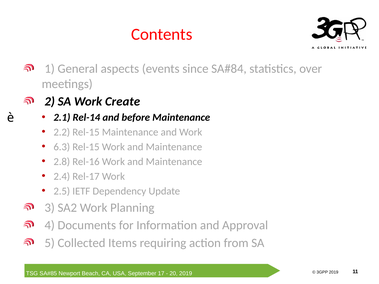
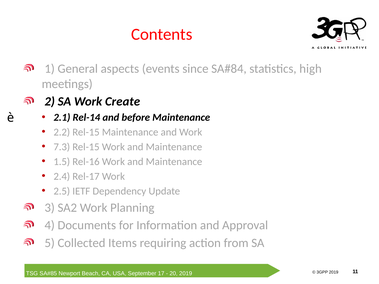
over: over -> high (311, 69)
6.3: 6.3 -> 7.3 (62, 147)
2.8: 2.8 -> 1.5 (62, 162)
